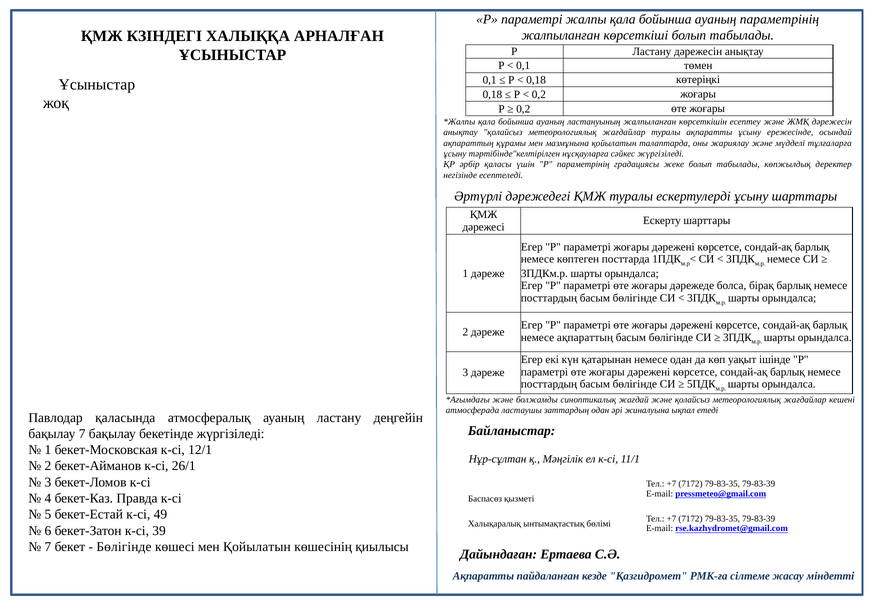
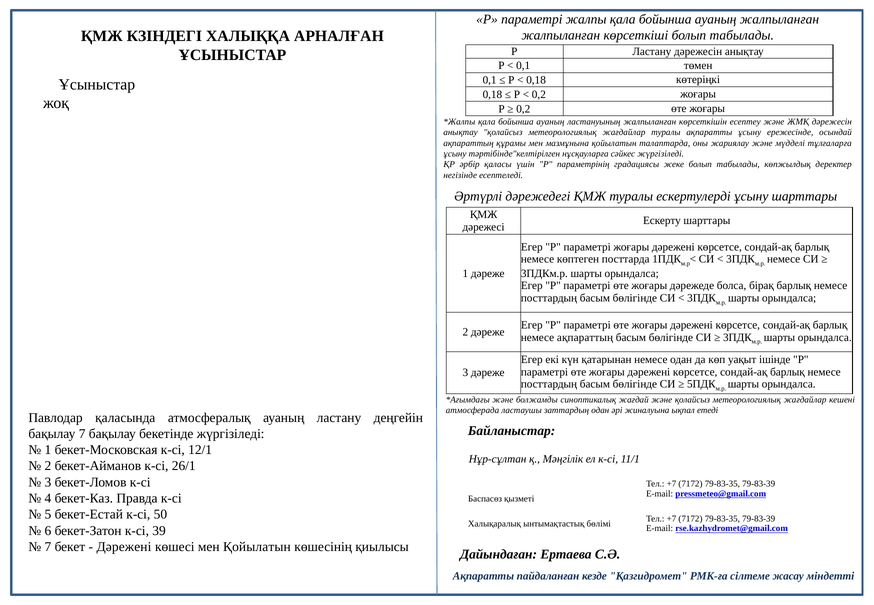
ауаның параметрінің: параметрінің -> жалпыланған (779, 19)
49: 49 -> 50 (160, 514)
Бөлігінде: Бөлігінде -> Дәрежені (124, 547)
